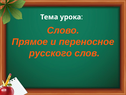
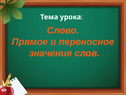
русского: русского -> значения (51, 53)
